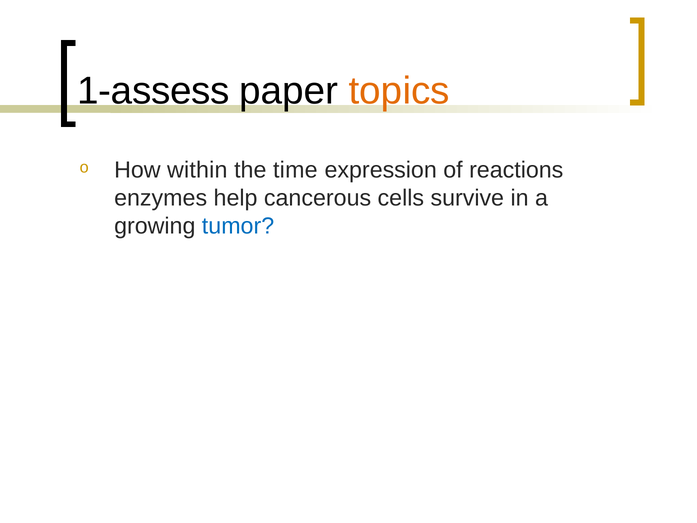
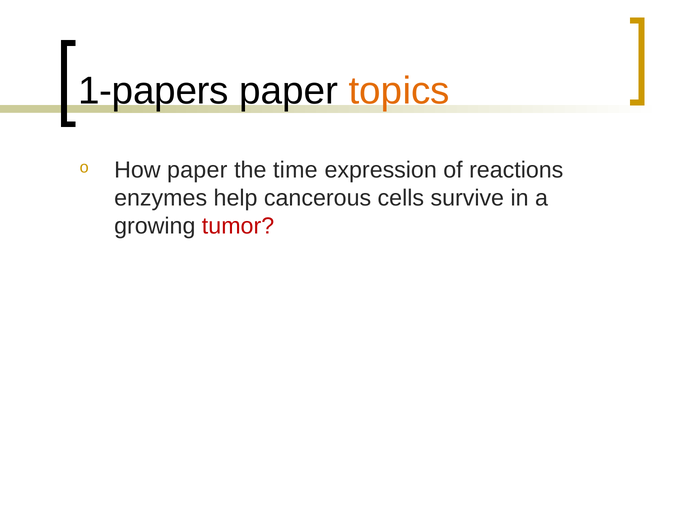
1-assess: 1-assess -> 1-papers (153, 91)
How within: within -> paper (197, 170)
tumor colour: blue -> red (238, 226)
